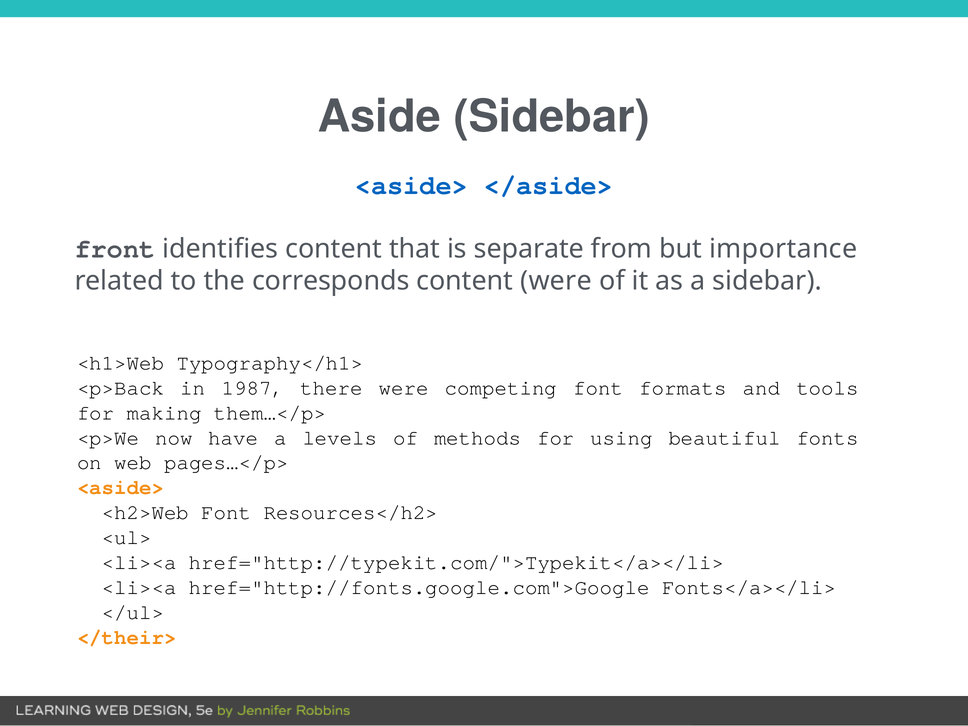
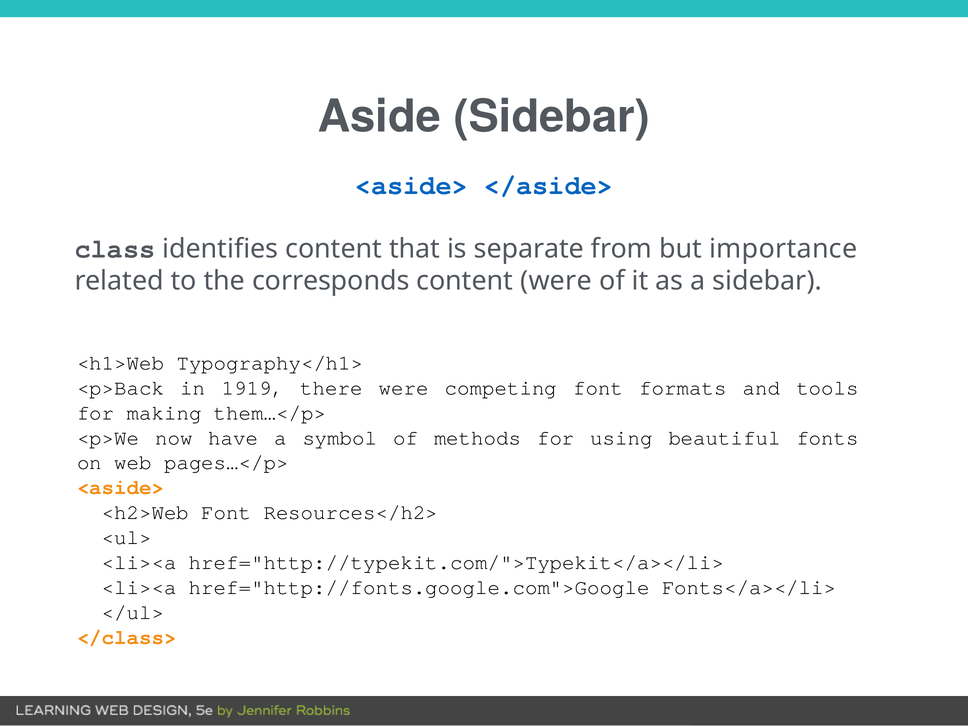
front: front -> class (115, 249)
1987: 1987 -> 1919 (253, 388)
levels: levels -> symbol (340, 438)
</their>: </their> -> </class> (127, 637)
